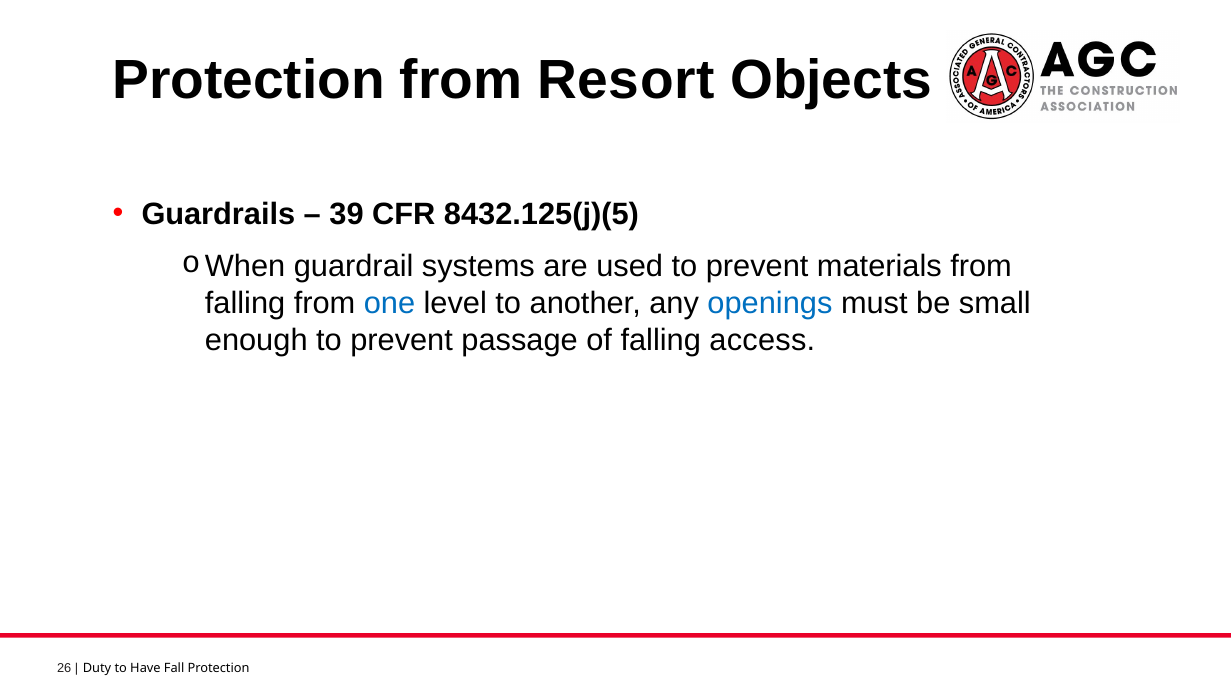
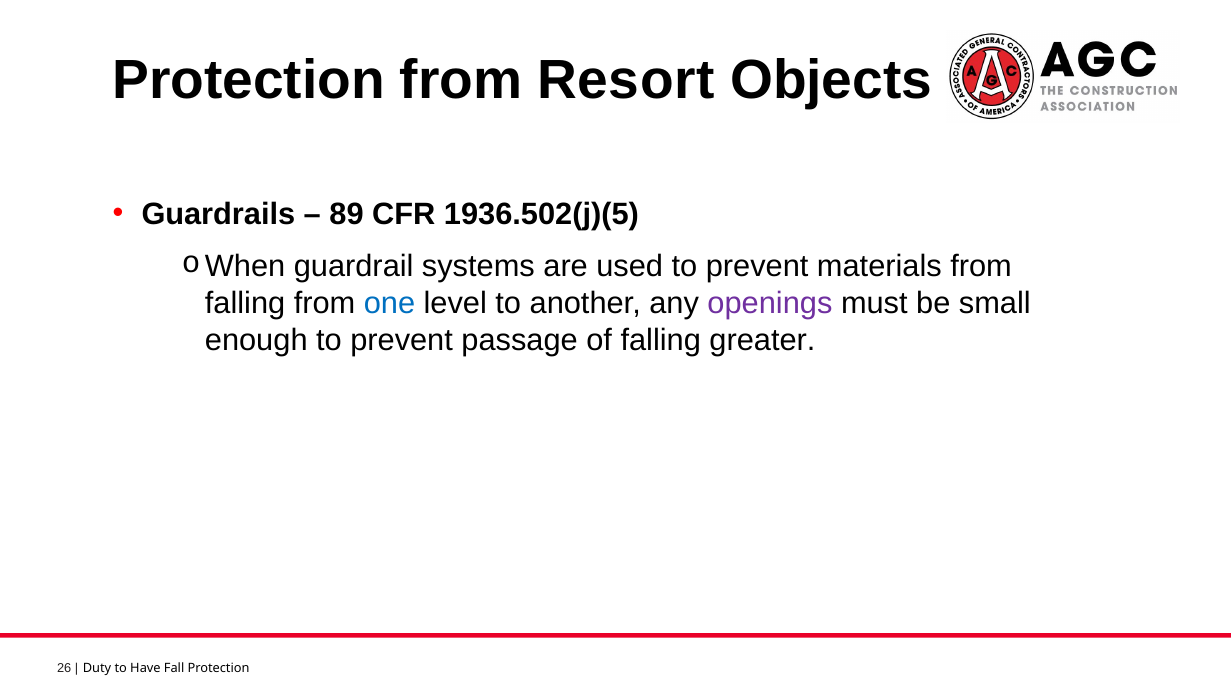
39: 39 -> 89 (347, 214)
8432.125(j)(5: 8432.125(j)(5 -> 1936.502(j)(5 (541, 214)
openings colour: blue -> purple (770, 304)
access: access -> greater (762, 340)
